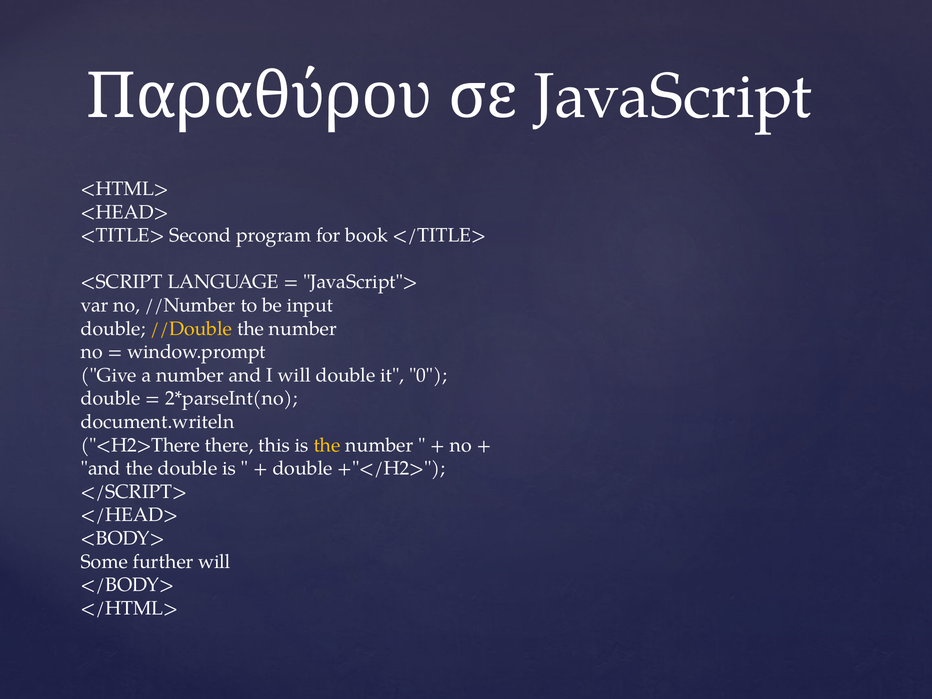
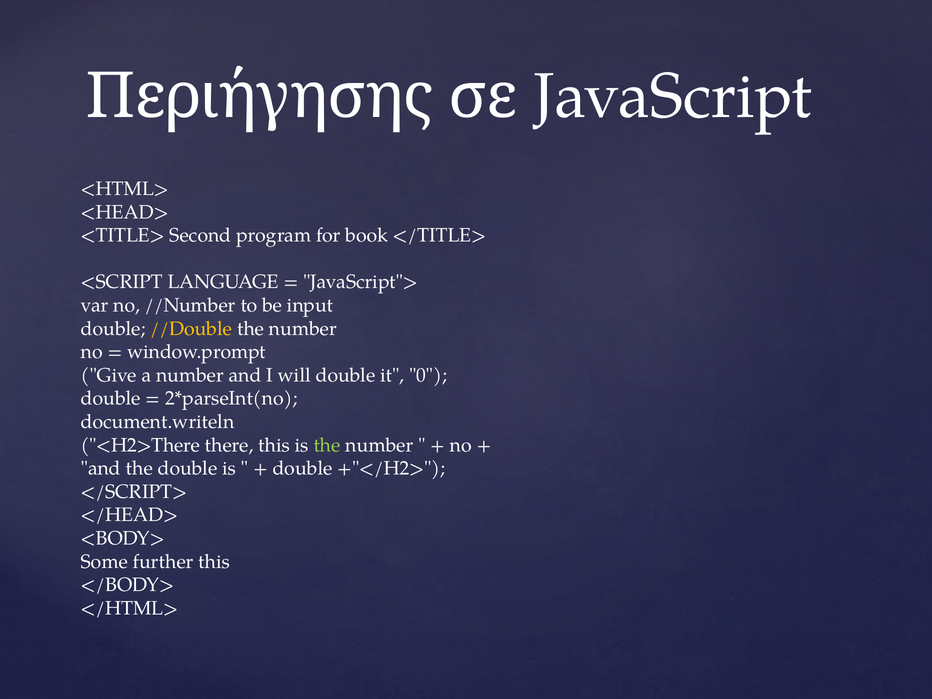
Παραθύρου: Παραθύρου -> Περιήγησης (260, 96)
the colour: yellow -> light green (327, 445)
further will: will -> this (214, 562)
